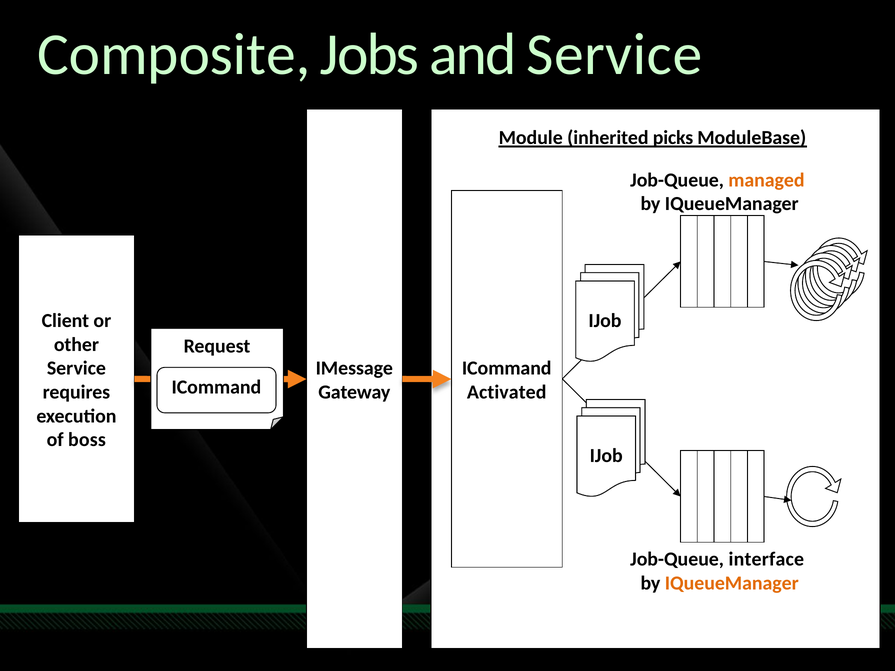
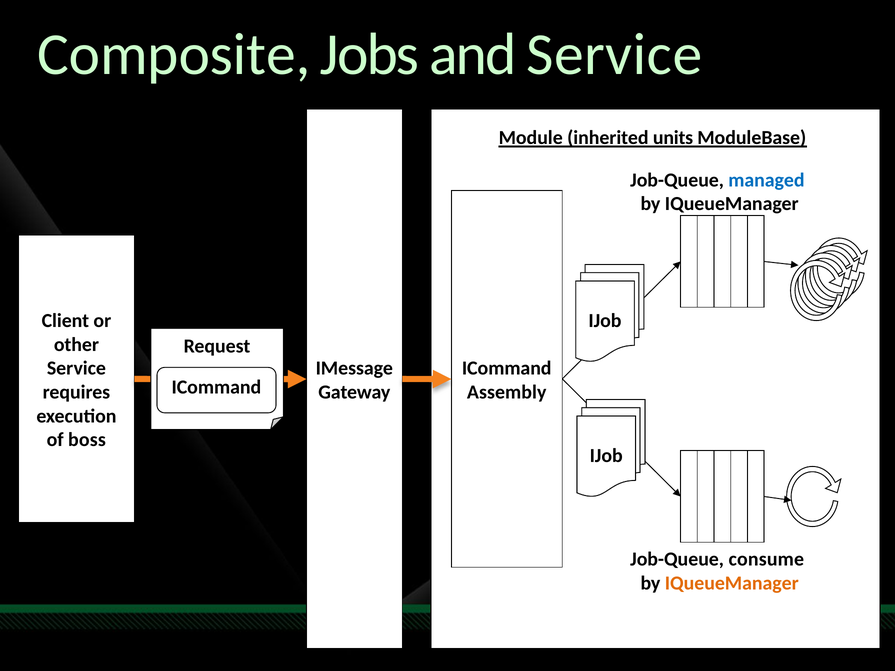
picks: picks -> units (673, 138)
managed colour: orange -> blue (766, 180)
Activated: Activated -> Assembly (507, 392)
interface: interface -> consume (766, 560)
